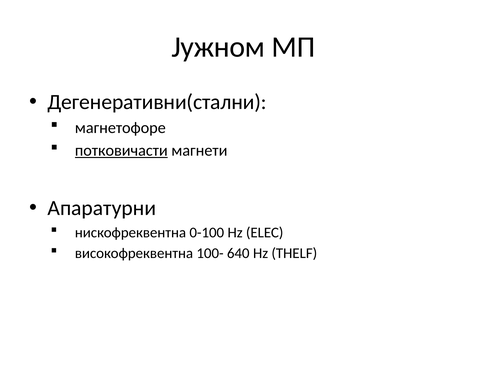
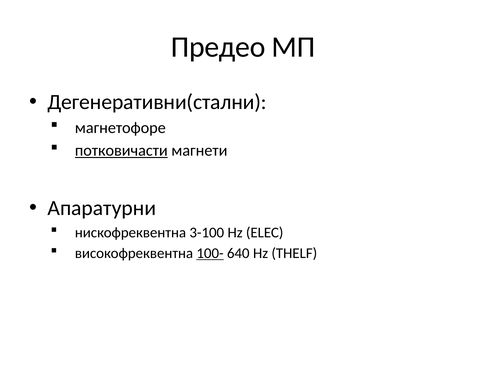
Јужном: Јужном -> Предео (218, 47)
0-100: 0-100 -> 3-100 (207, 233)
100- underline: none -> present (210, 253)
